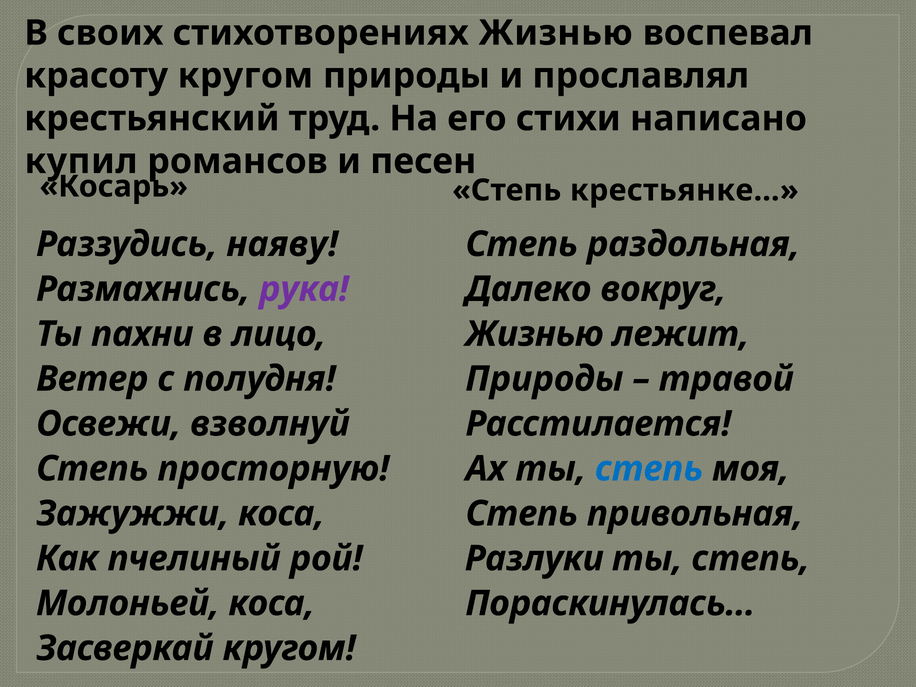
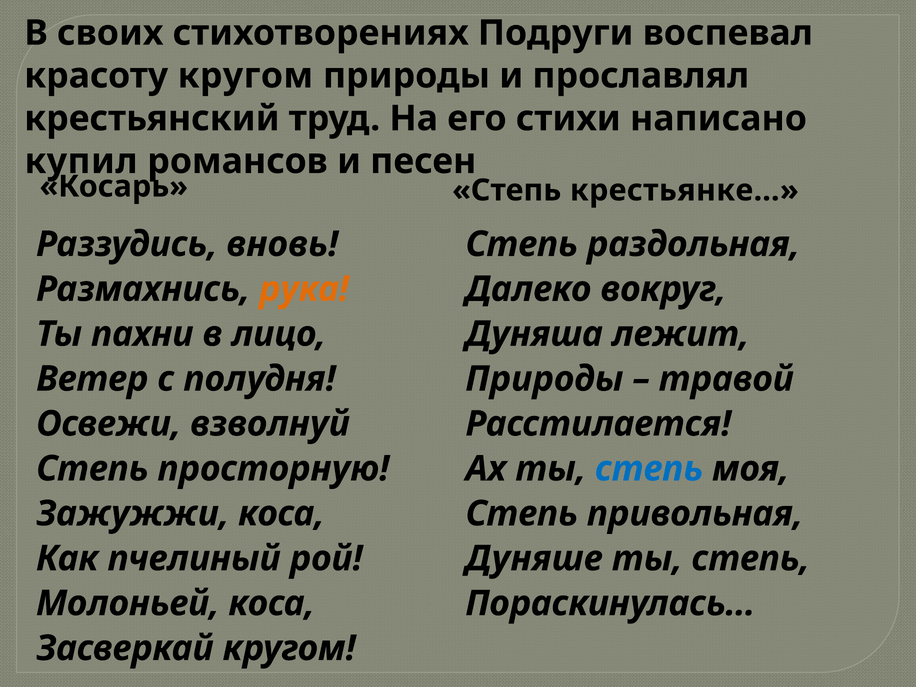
стихотворениях Жизнью: Жизнью -> Подруги (556, 33)
наяву: наяву -> вновь (282, 244)
рука colour: purple -> orange (304, 289)
Жизнью: Жизнью -> Дуняша (534, 334)
Разлуки: Разлуки -> Дуняше (534, 559)
